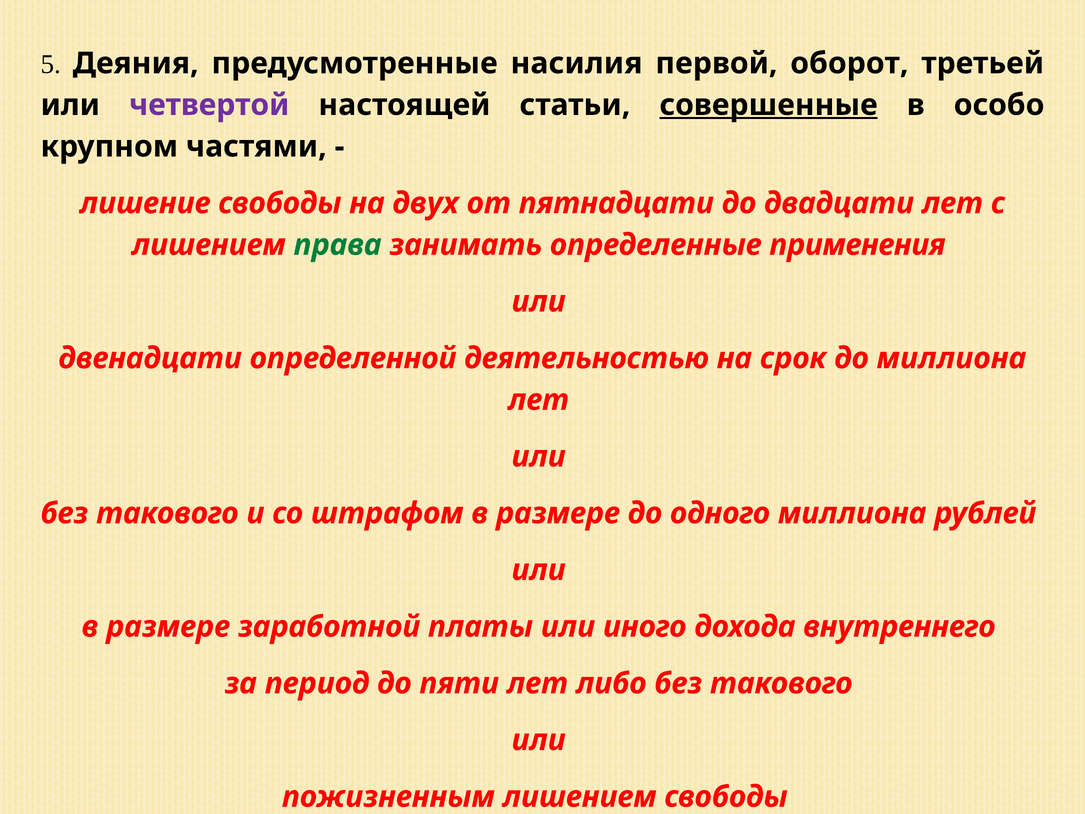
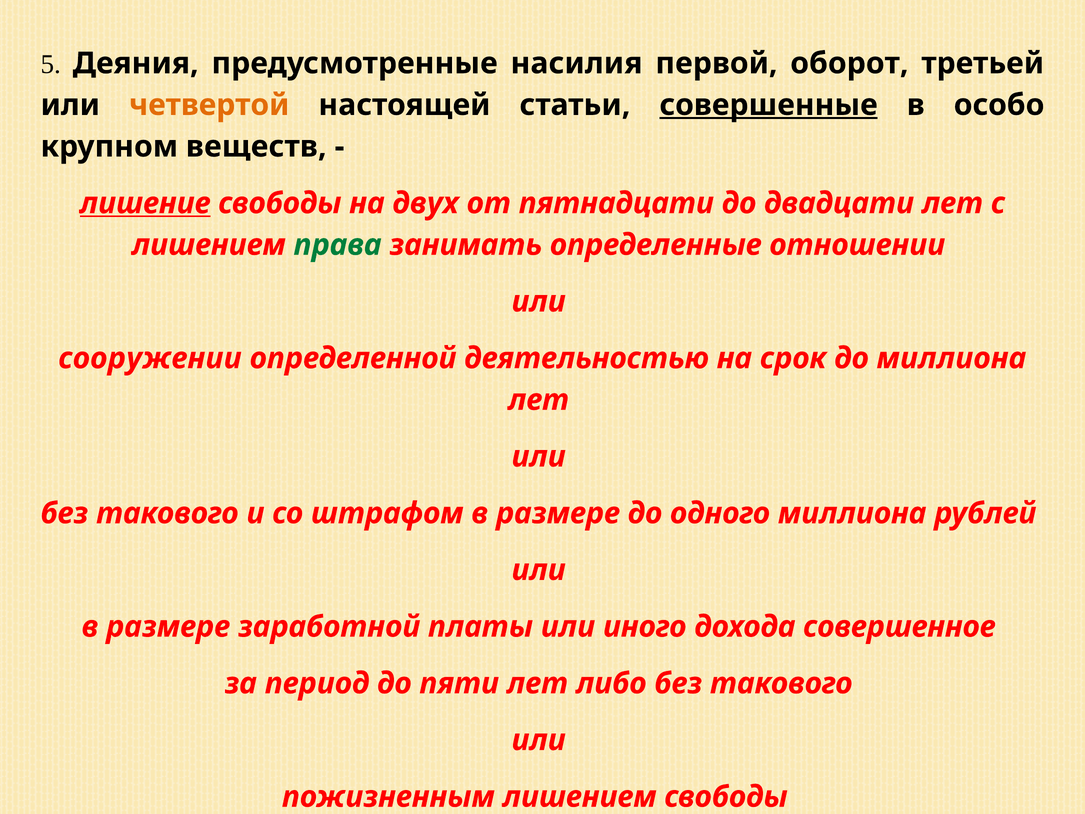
четвертой colour: purple -> orange (209, 105)
частями: частями -> веществ (256, 147)
лишение underline: none -> present (145, 203)
применения: применения -> отношении (857, 245)
двенадцати: двенадцати -> сооружении (150, 358)
внутреннего: внутреннего -> совершенное (899, 627)
